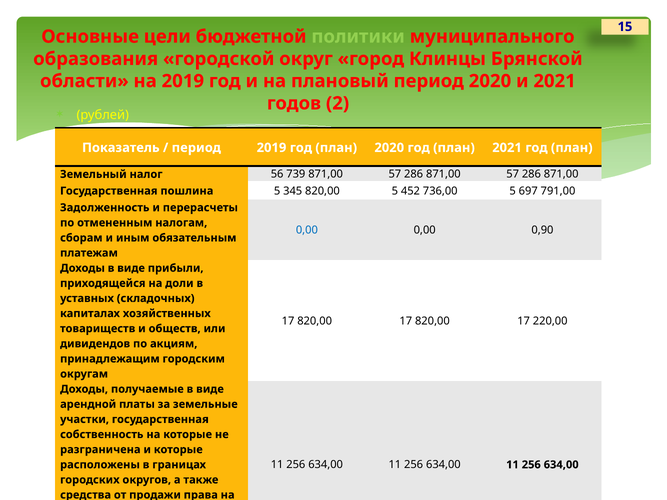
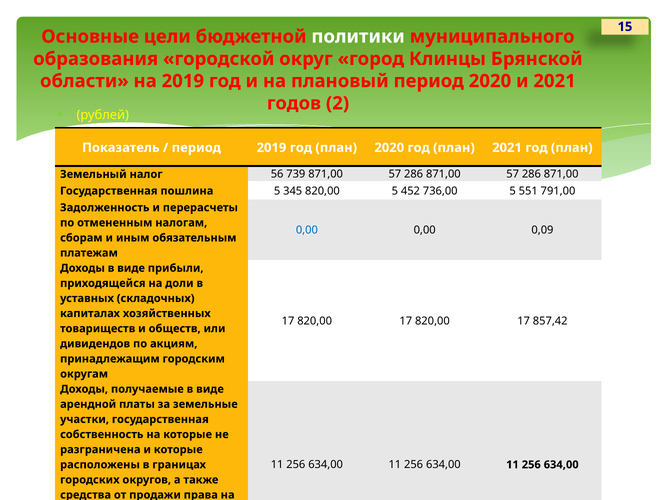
политики colour: light green -> white (358, 37)
697: 697 -> 551 (528, 191)
0,90: 0,90 -> 0,09 (542, 230)
220,00: 220,00 -> 857,42 (550, 321)
